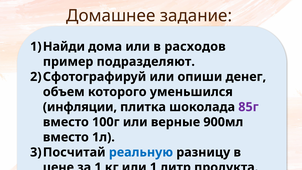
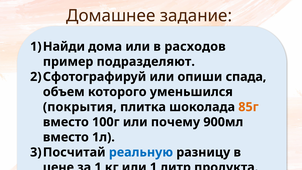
денег: денег -> спада (246, 77)
инфляции: инфляции -> покрытия (80, 107)
85г colour: purple -> orange (248, 107)
или верные: верные -> почему (175, 122)
